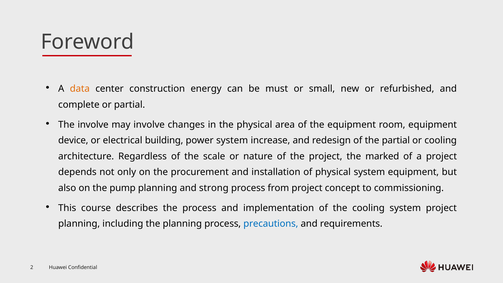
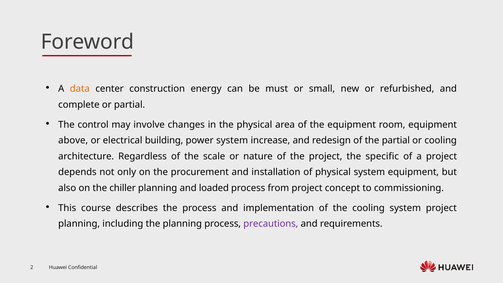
The involve: involve -> control (93, 125)
device: device -> above (73, 140)
marked: marked -> specific (382, 156)
pump: pump -> chiller (123, 188)
strong: strong -> loaded (214, 188)
precautions colour: blue -> purple (271, 224)
